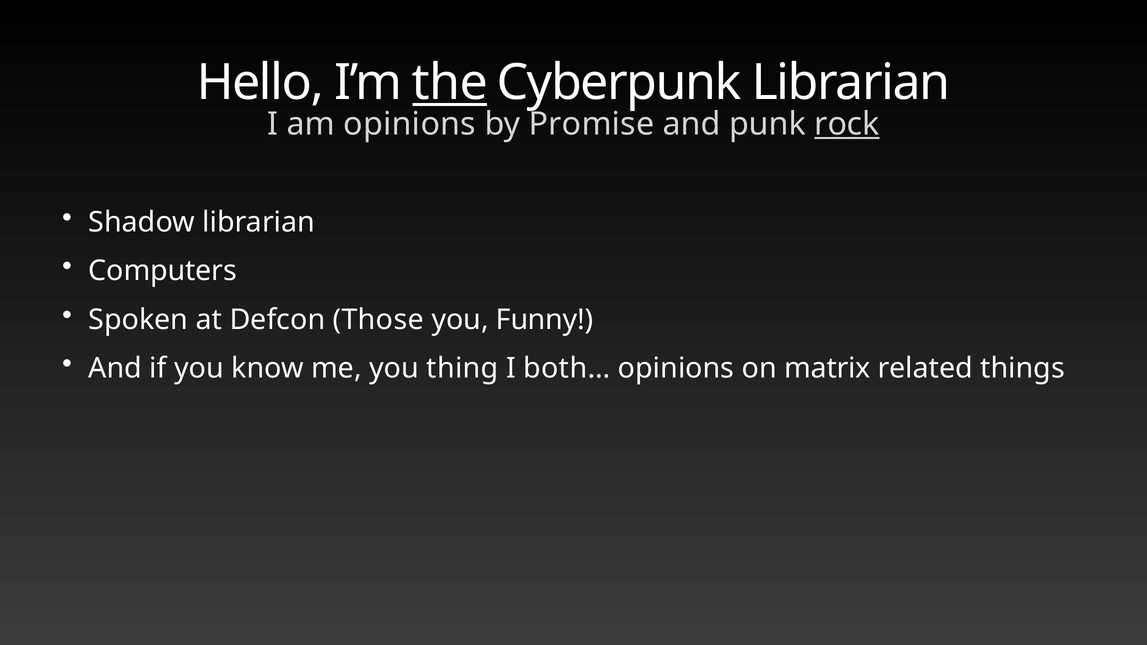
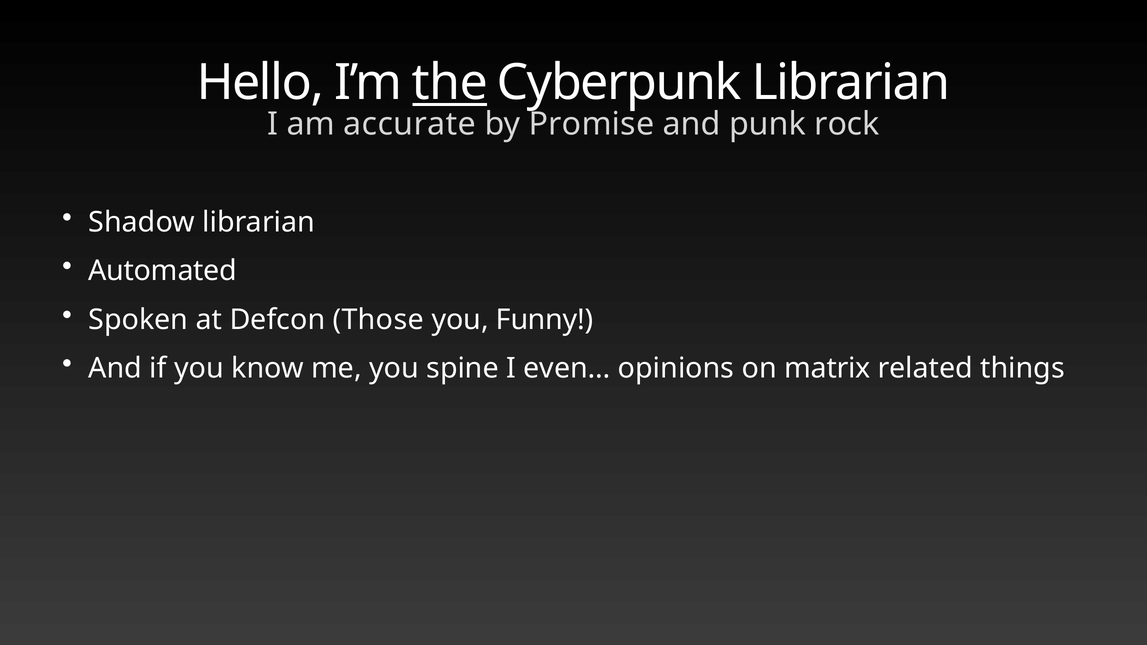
am opinions: opinions -> accurate (410, 124)
rock underline: present -> none (847, 124)
Computers: Computers -> Automated (163, 271)
thing: thing -> spine (463, 369)
both…: both… -> even… (567, 369)
